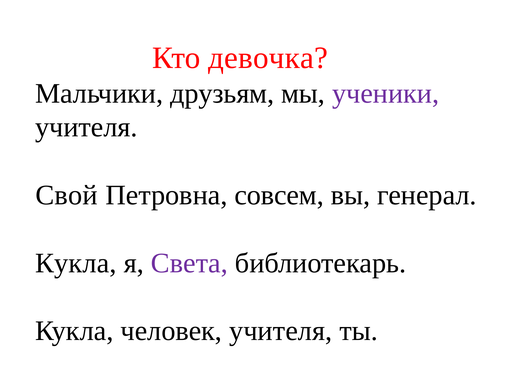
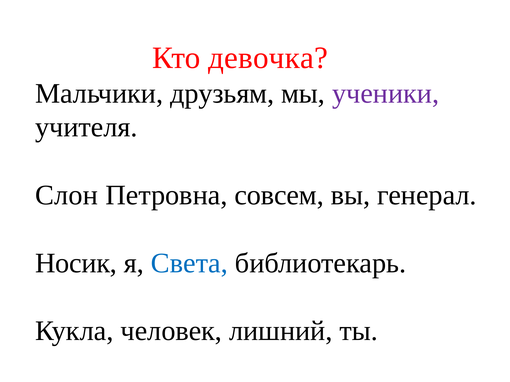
Свой: Свой -> Слон (67, 195)
Кукла: Кукла -> Носик (76, 263)
Света colour: purple -> blue (189, 263)
человек учителя: учителя -> лишний (281, 331)
